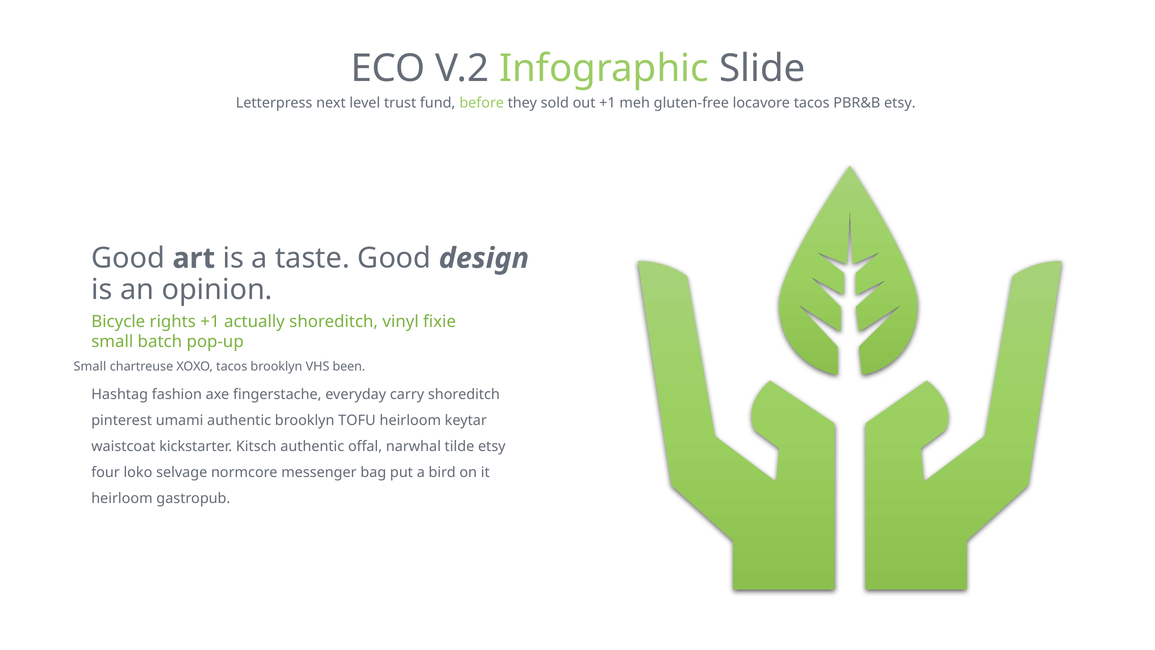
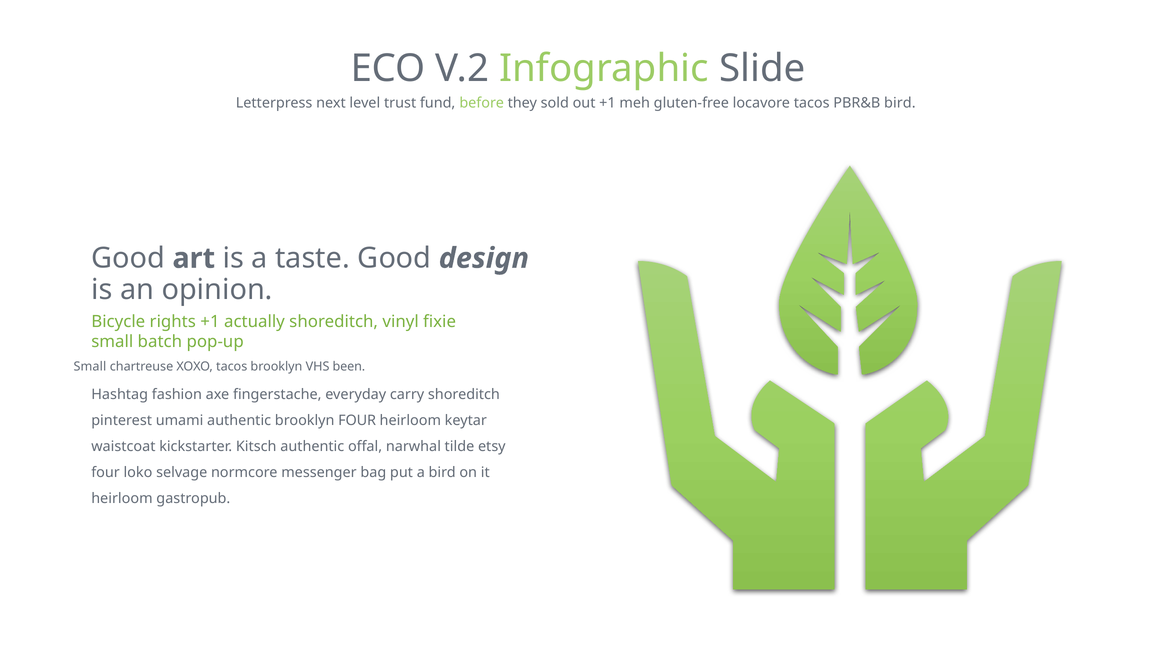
PBR&B etsy: etsy -> bird (900, 103)
brooklyn TOFU: TOFU -> FOUR (357, 420)
